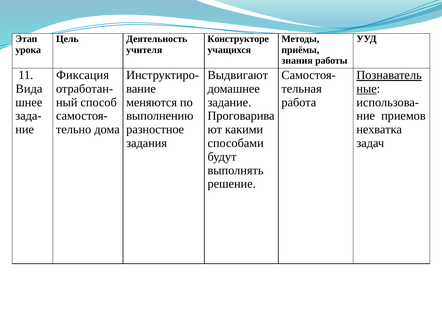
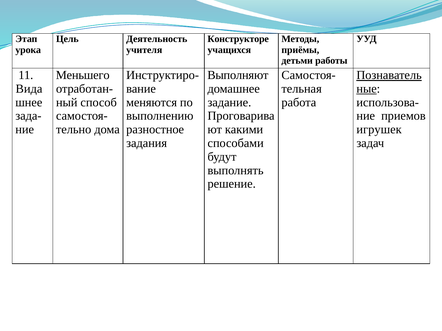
знания: знания -> детьми (297, 61)
Фиксация: Фиксация -> Меньшего (83, 75)
Выдвигают: Выдвигают -> Выполняют (238, 75)
нехватка: нехватка -> игрушек (379, 130)
